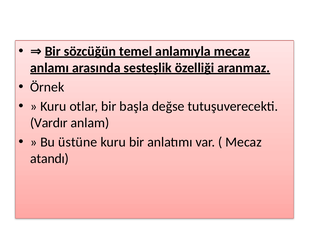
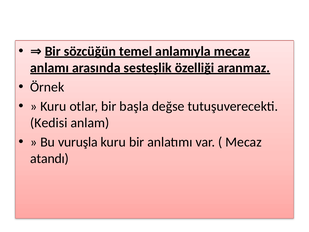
Vardır: Vardır -> Kedisi (49, 123)
üstüne: üstüne -> vuruşla (78, 142)
